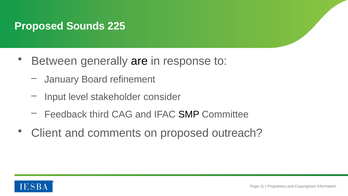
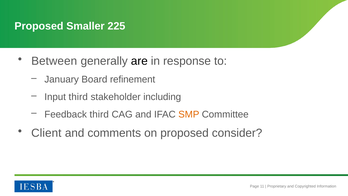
Sounds: Sounds -> Smaller (85, 26)
Input level: level -> third (78, 97)
consider: consider -> including (162, 97)
SMP colour: black -> orange (189, 114)
outreach: outreach -> consider (237, 133)
